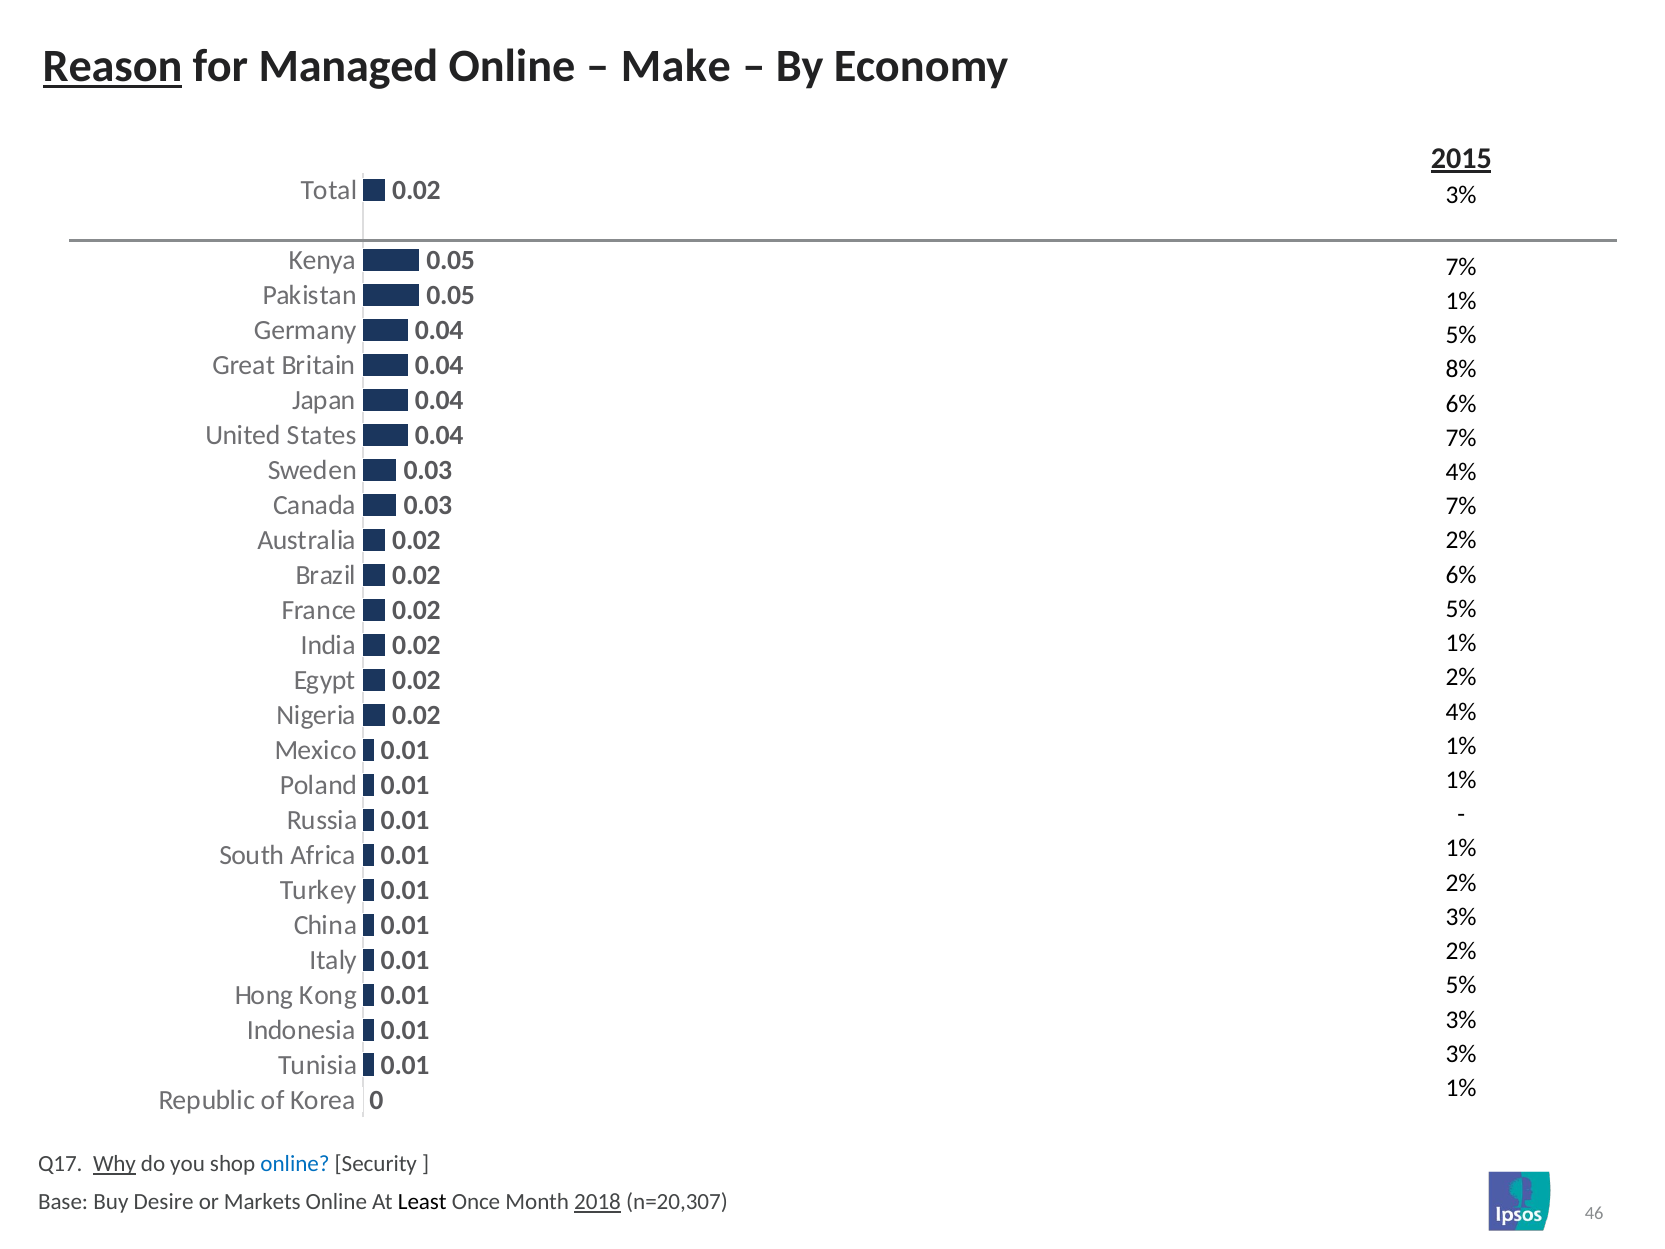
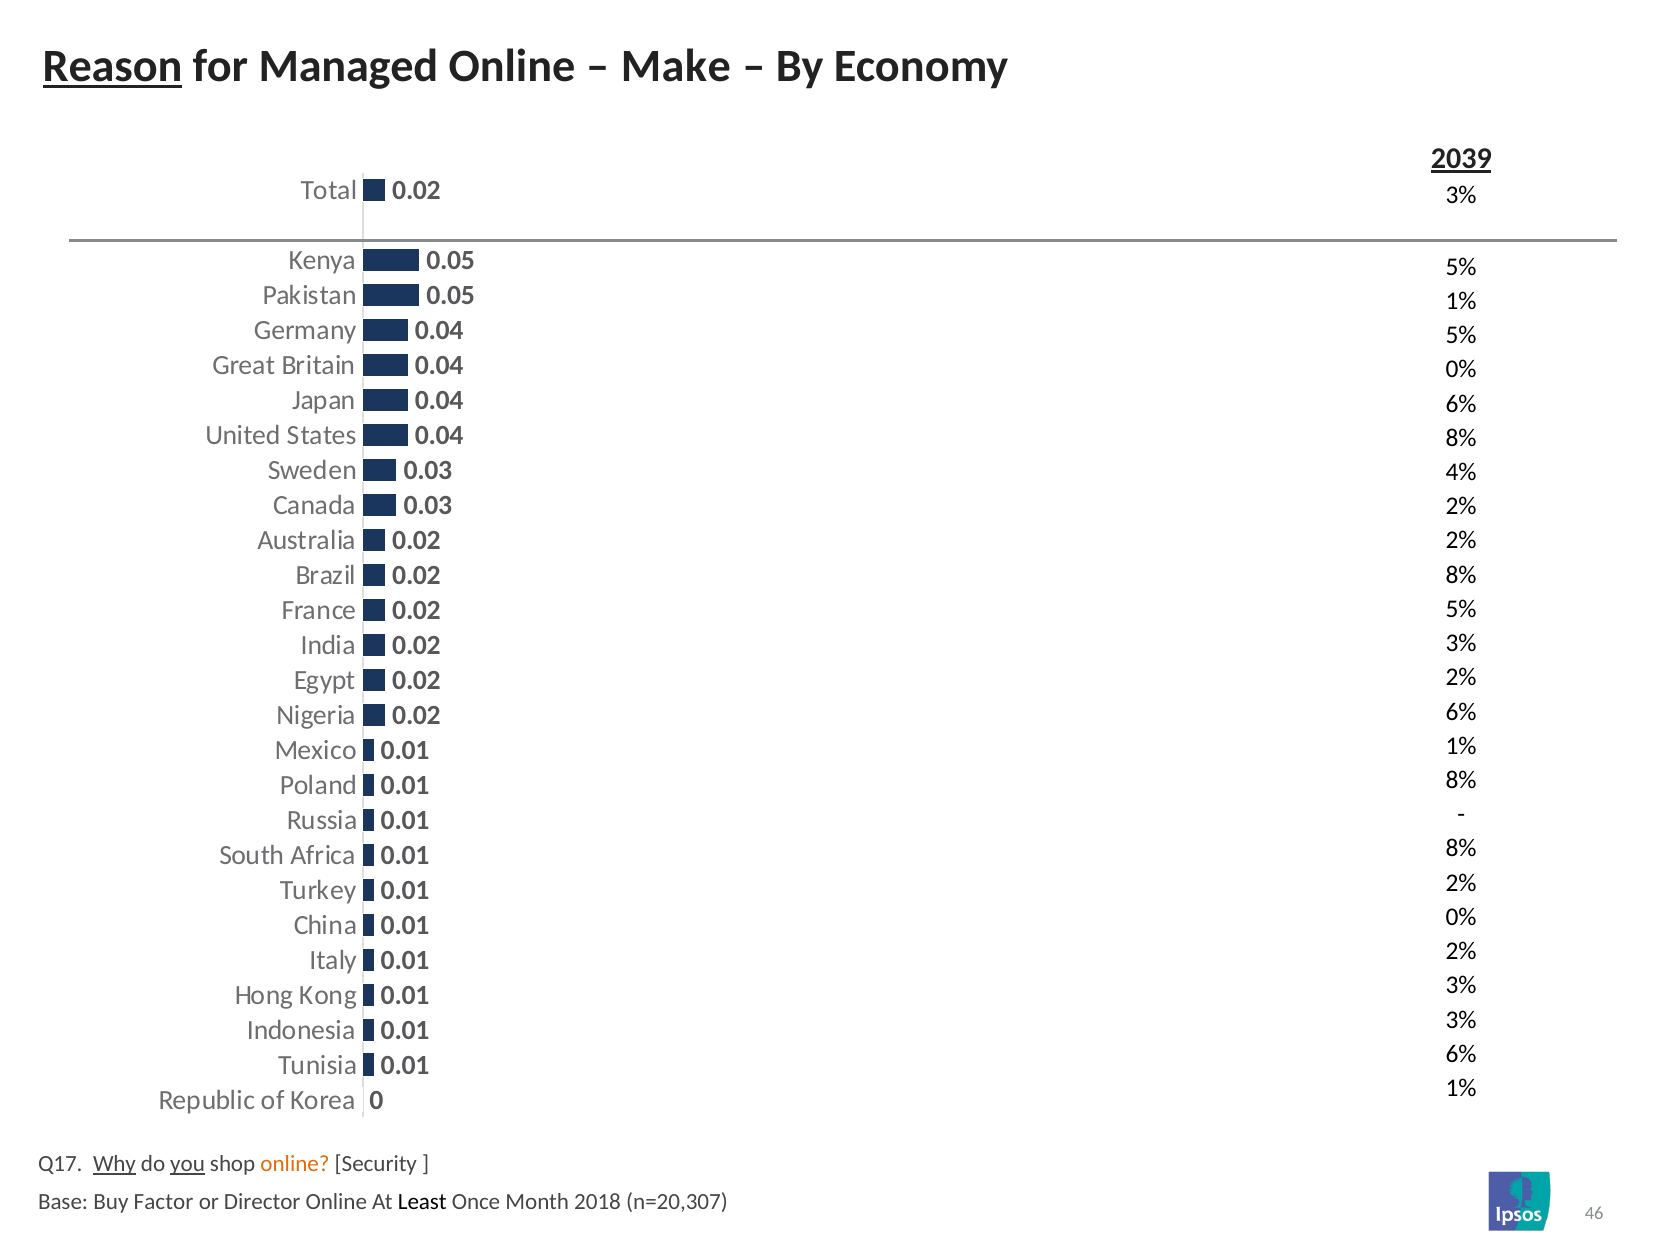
2015: 2015 -> 2039 (1461, 159)
7%: 7% -> 5% (1461, 267)
8%: 8% -> 0% (1461, 369)
7%: 7% -> 8% (1461, 438)
7%: 7% -> 2% (1461, 506)
6%: 6% -> 8% (1461, 575)
1%: 1% -> 3% (1461, 643)
4%: 4% -> 6% (1461, 711)
1%: 1% -> 8% (1461, 780)
1%: 1% -> 8% (1461, 848)
3%: 3% -> 0% (1461, 917)
5%: 5% -> 3% (1461, 985)
3%: 3% -> 6% (1461, 1054)
you underline: none -> present (188, 1164)
online colour: blue -> orange (295, 1164)
Desire: Desire -> Factor (164, 1202)
Markets: Markets -> Director (262, 1202)
2018 underline: present -> none (598, 1202)
